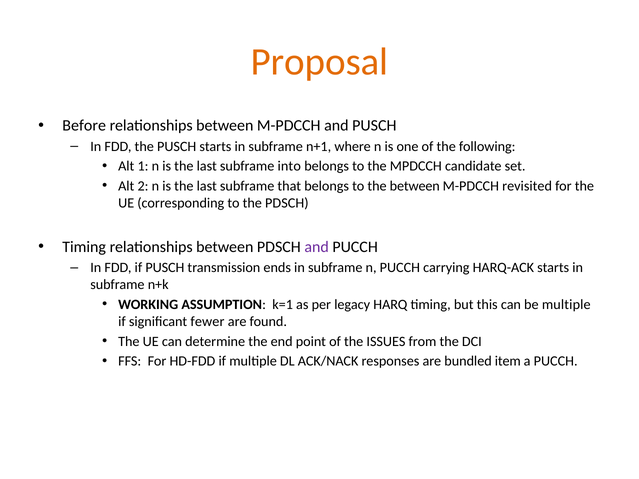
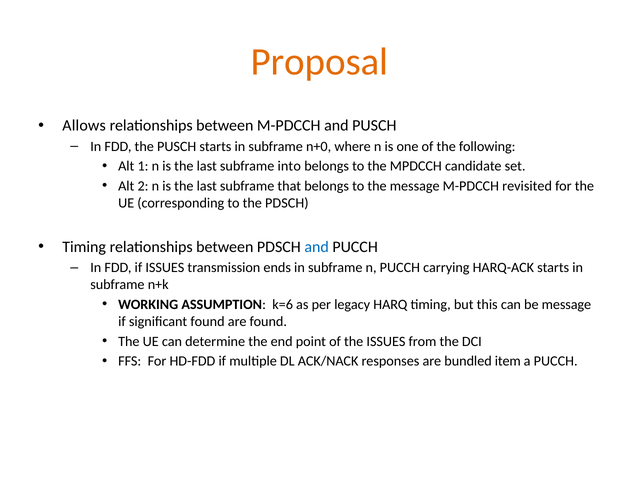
Before: Before -> Allows (84, 126)
n+1: n+1 -> n+0 (319, 147)
the between: between -> message (415, 186)
and colour: purple -> blue (317, 247)
if PUSCH: PUSCH -> ISSUES (165, 268)
k=1: k=1 -> k=6 (283, 305)
be multiple: multiple -> message (566, 305)
significant fewer: fewer -> found (207, 322)
